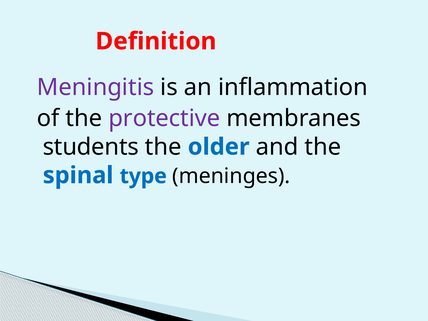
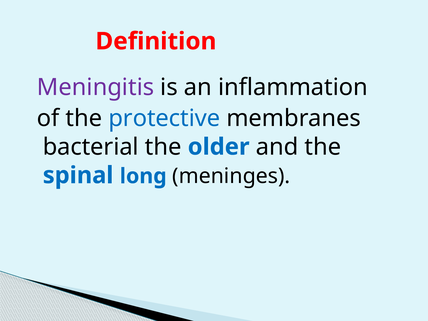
protective colour: purple -> blue (164, 118)
students: students -> bacterial (91, 147)
type: type -> long (143, 176)
